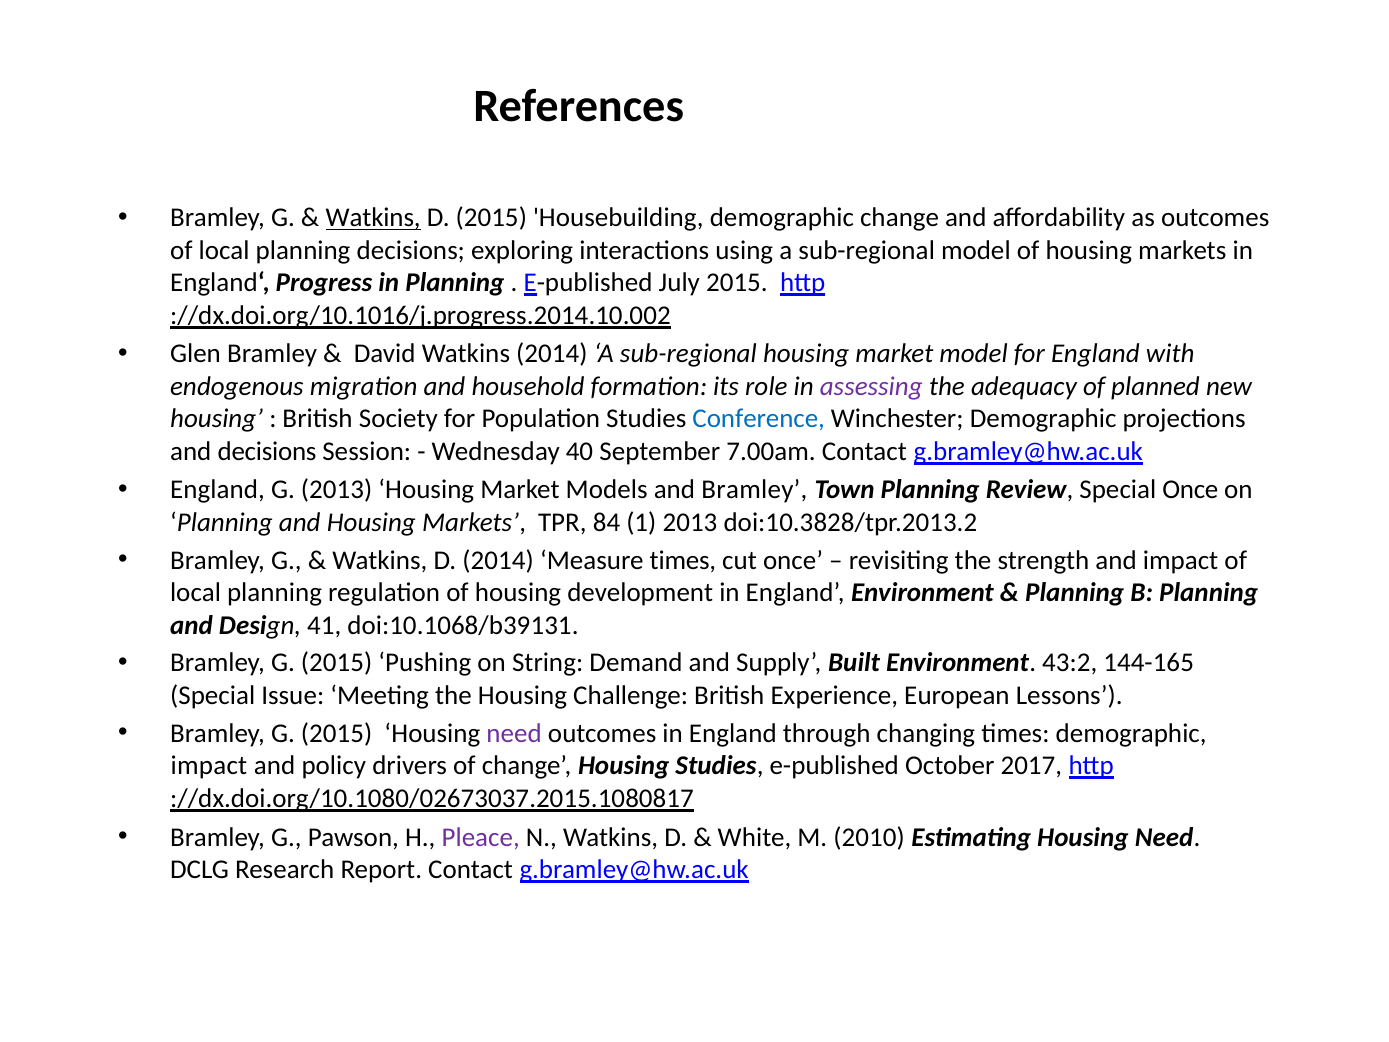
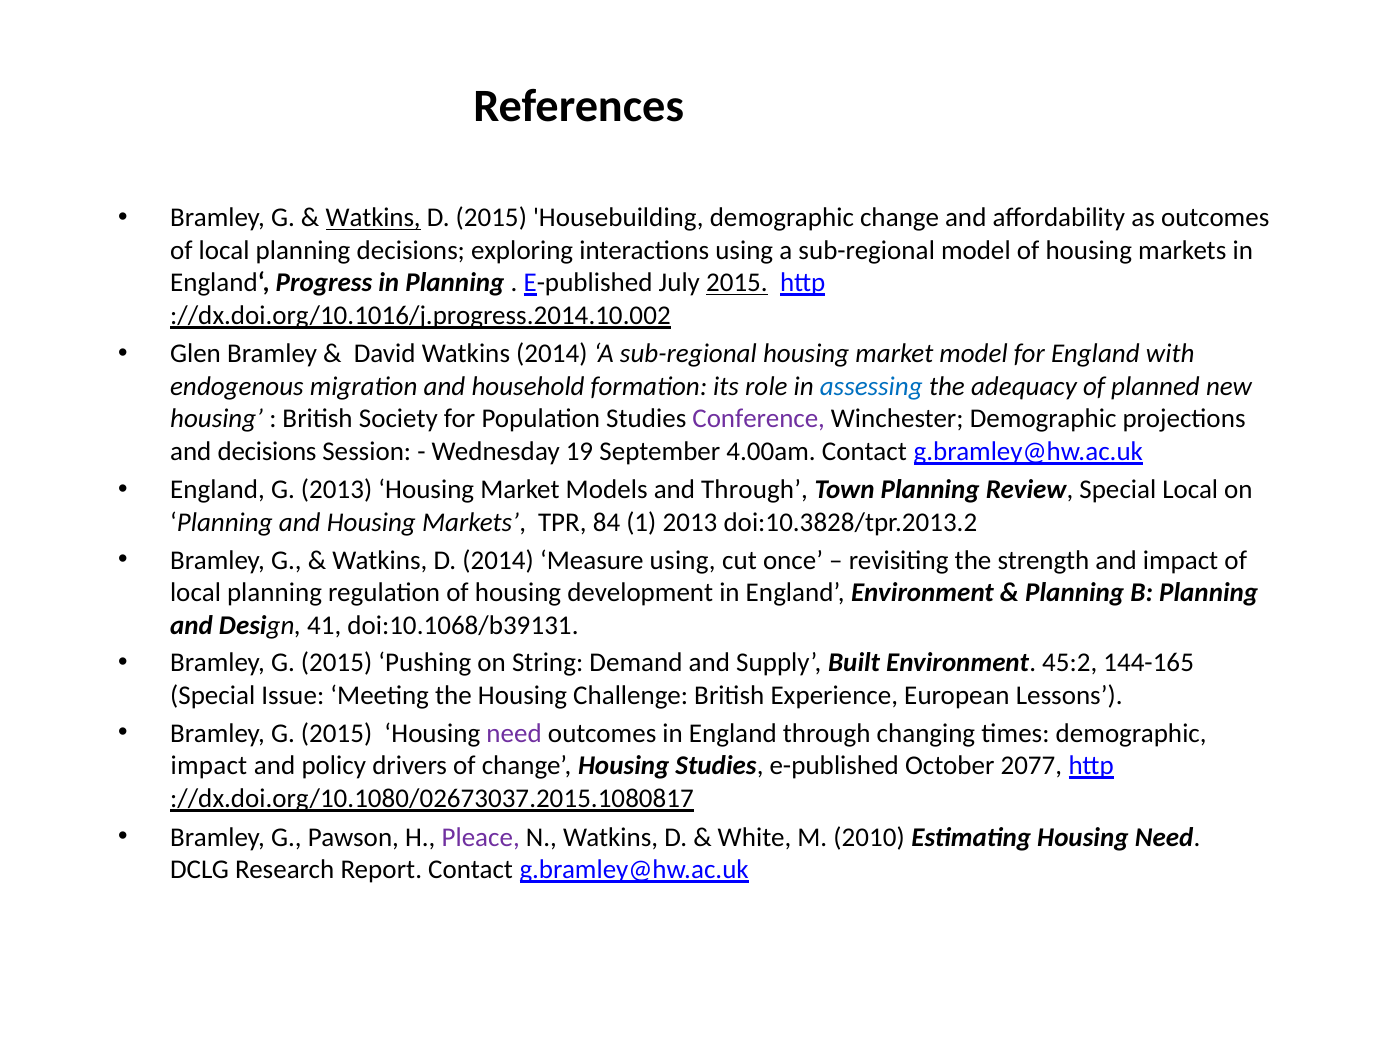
2015 underline: none -> present (737, 283)
assessing colour: purple -> blue (871, 386)
Conference colour: blue -> purple (759, 419)
40: 40 -> 19 (579, 451)
7.00am: 7.00am -> 4.00am (771, 451)
and Bramley: Bramley -> Through (755, 490)
Special Once: Once -> Local (1190, 490)
Measure times: times -> using (683, 560)
43:2: 43:2 -> 45:2 (1070, 663)
2017: 2017 -> 2077 (1031, 766)
